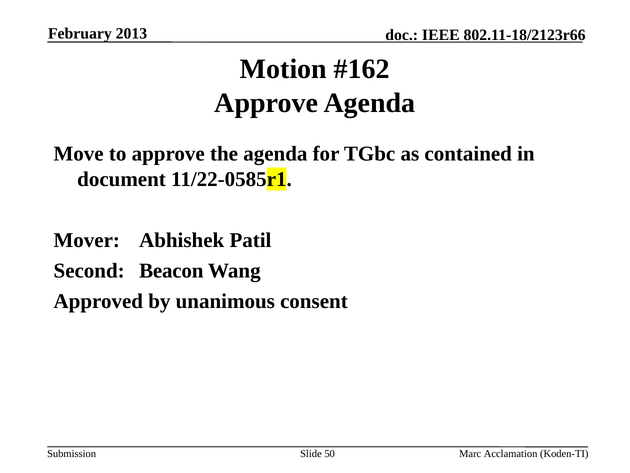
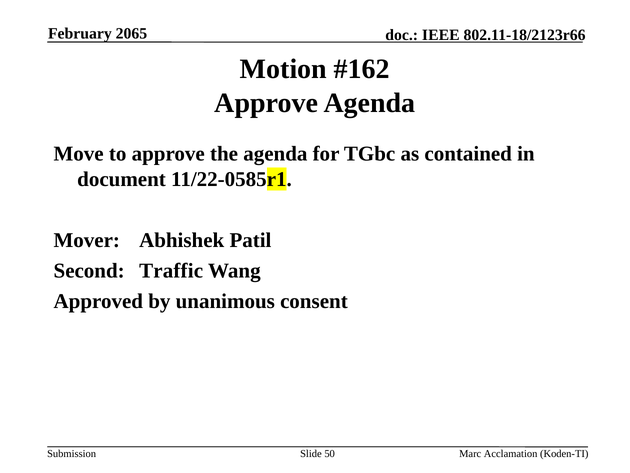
2013: 2013 -> 2065 (131, 33)
Beacon: Beacon -> Traffic (171, 270)
